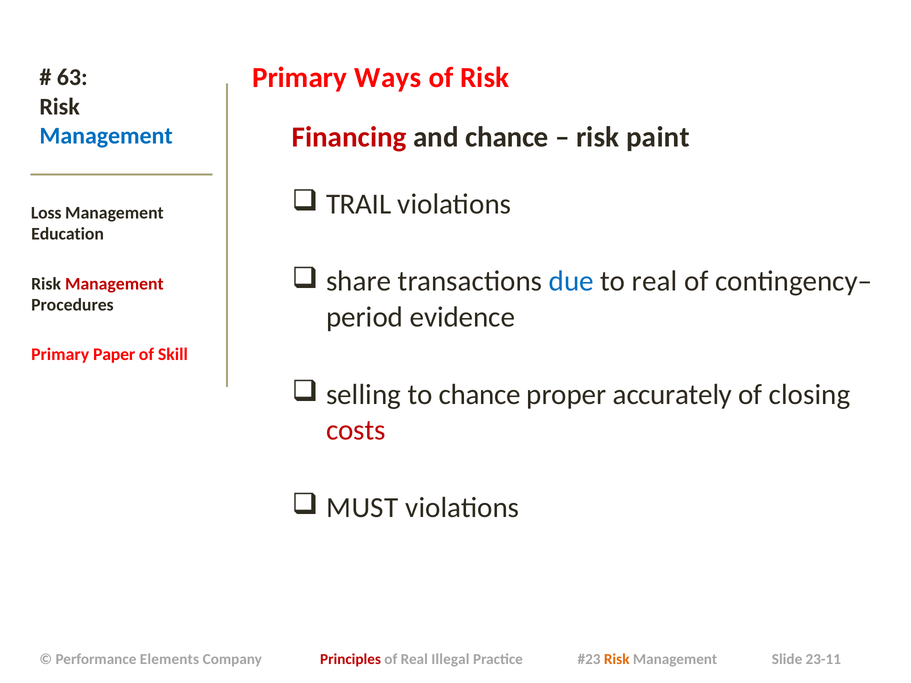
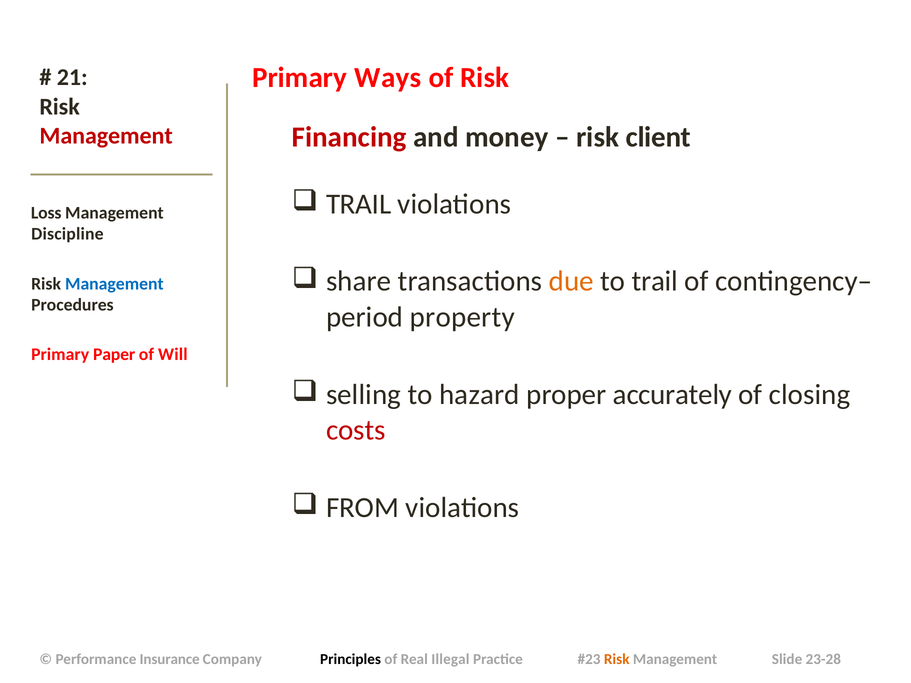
63: 63 -> 21 (72, 78)
and chance: chance -> money (507, 137)
paint: paint -> client (658, 137)
Management colour: blue -> red (106, 136)
Education: Education -> Discipline (67, 234)
due colour: blue -> orange (571, 281)
to real: real -> trail (655, 281)
Management colour: red -> blue (114, 284)
evidence: evidence -> property (462, 317)
Skill: Skill -> Will (173, 355)
to chance: chance -> hazard (479, 395)
MUST: MUST -> FROM (363, 508)
Elements: Elements -> Insurance (170, 659)
Principles colour: red -> black (351, 659)
23-11: 23-11 -> 23-28 (823, 659)
